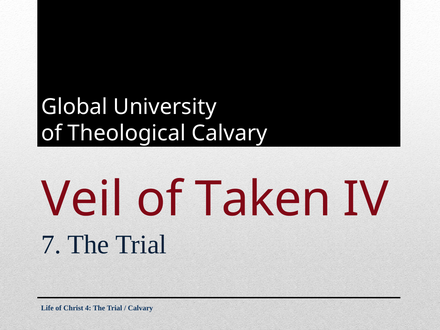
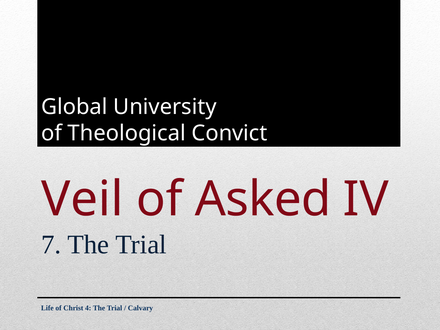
Theological Calvary: Calvary -> Convict (229, 133)
Taken: Taken -> Asked (263, 199)
